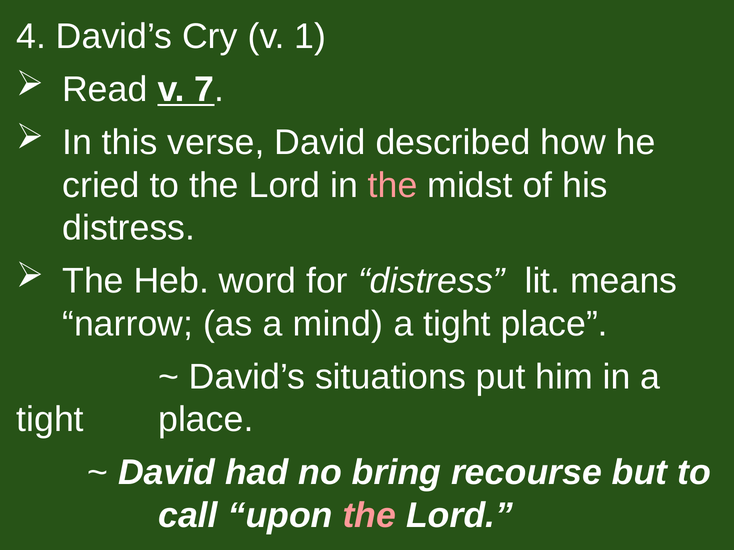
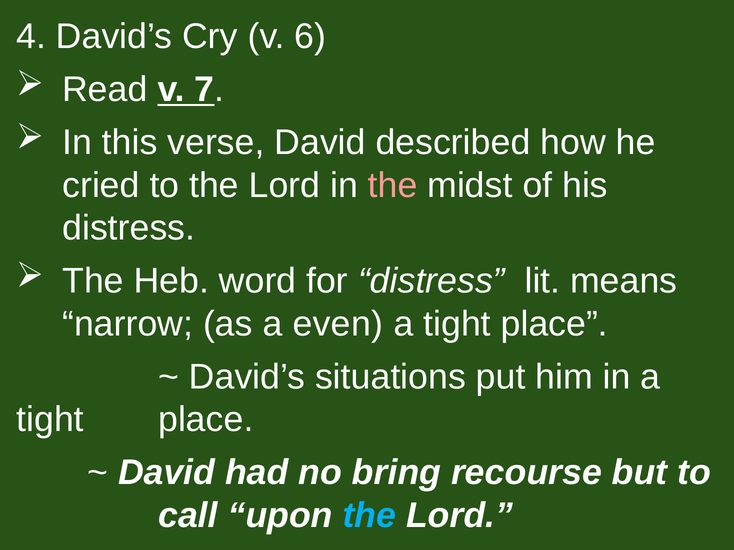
1: 1 -> 6 (310, 37)
mind: mind -> even (338, 324)
the colour: pink -> light blue (369, 516)
